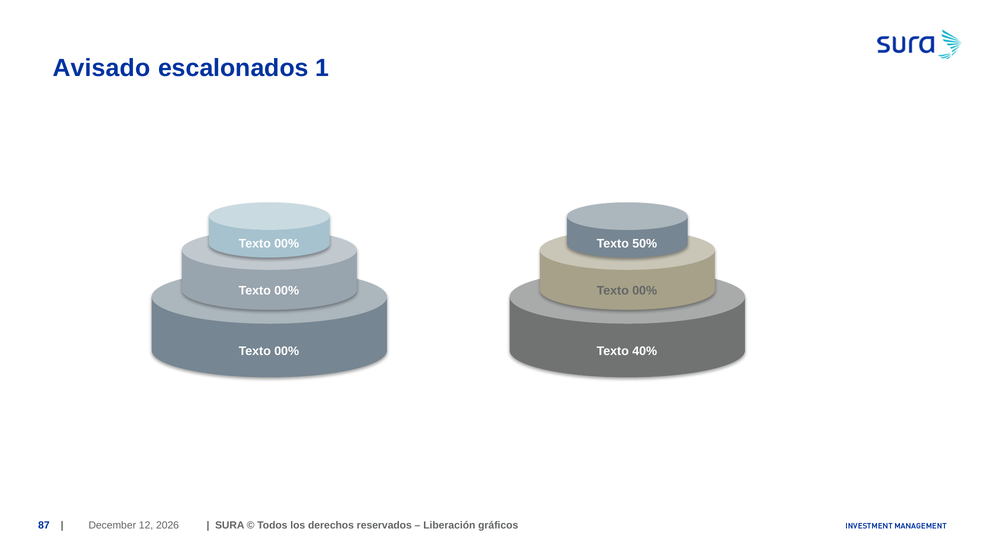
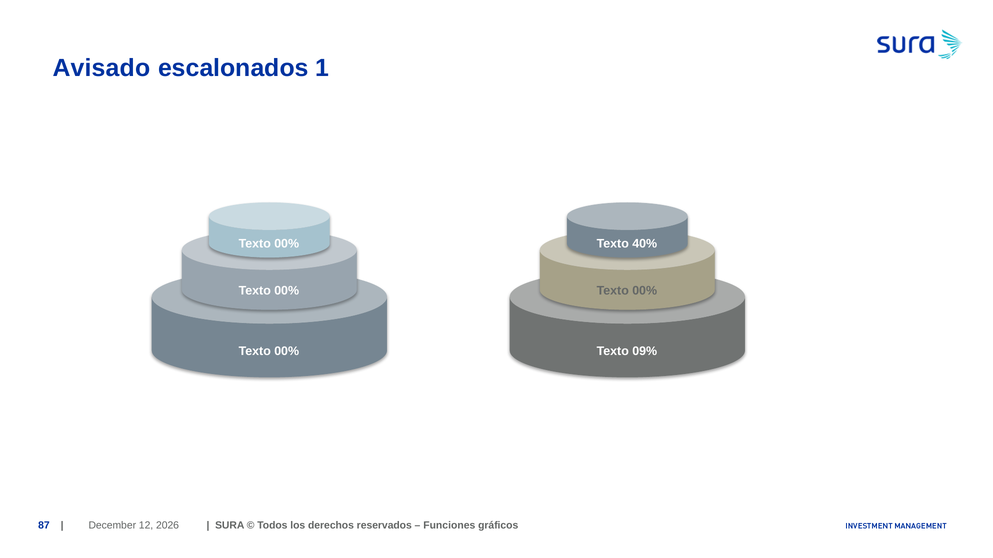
50%: 50% -> 40% (645, 244)
40%: 40% -> 09% (645, 352)
Liberación: Liberación -> Funciones (449, 526)
